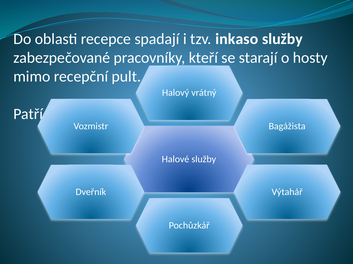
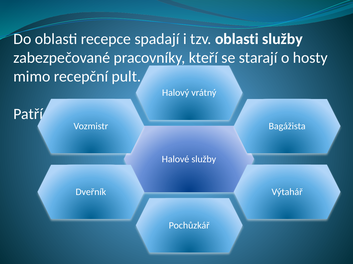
tzv inkaso: inkaso -> oblasti (237, 39)
